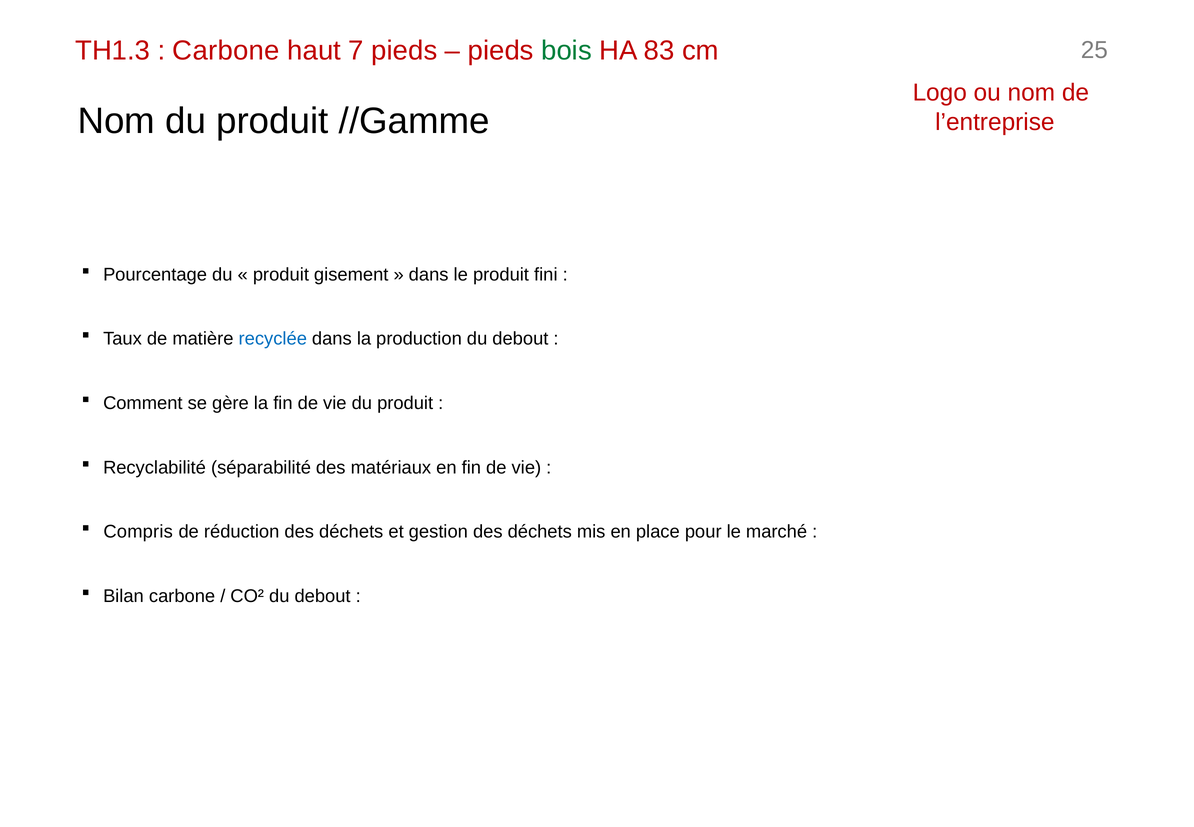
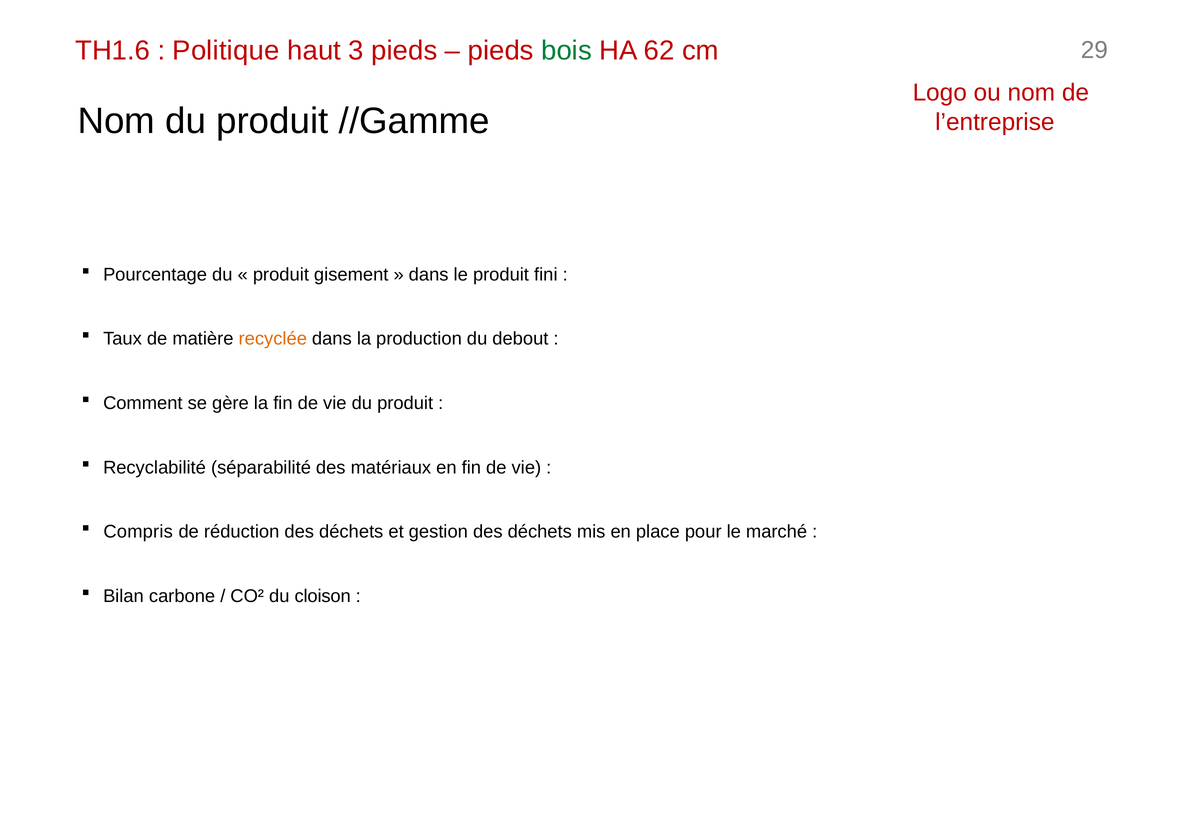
TH1.3: TH1.3 -> TH1.6 (113, 51)
Carbone: Carbone -> Politique (226, 51)
7: 7 -> 3 (356, 51)
83: 83 -> 62 (659, 51)
25: 25 -> 29 (1094, 50)
recyclée colour: blue -> orange (273, 339)
CO² du debout: debout -> cloison (323, 596)
